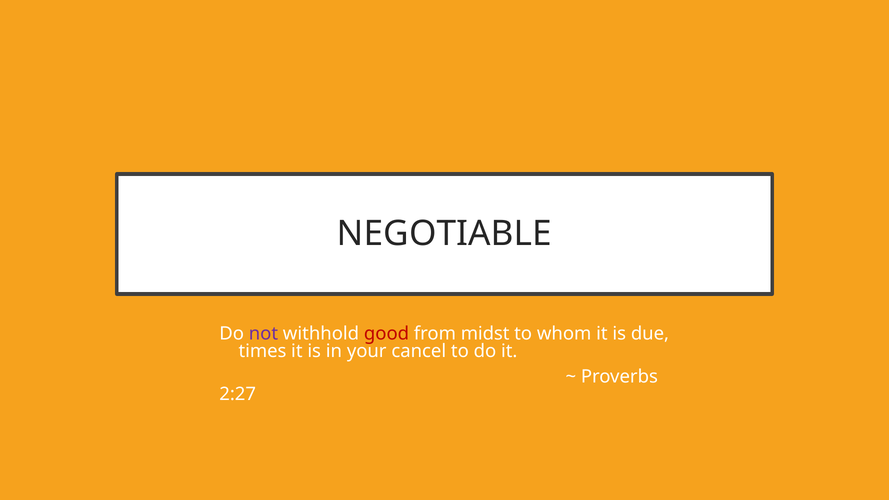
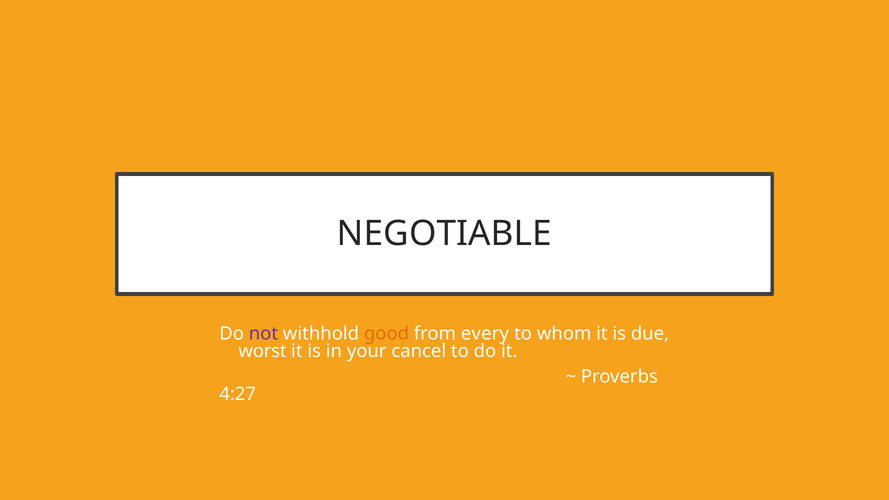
good colour: red -> orange (387, 333)
midst: midst -> every (485, 333)
times: times -> worst (263, 351)
2:27: 2:27 -> 4:27 (238, 394)
